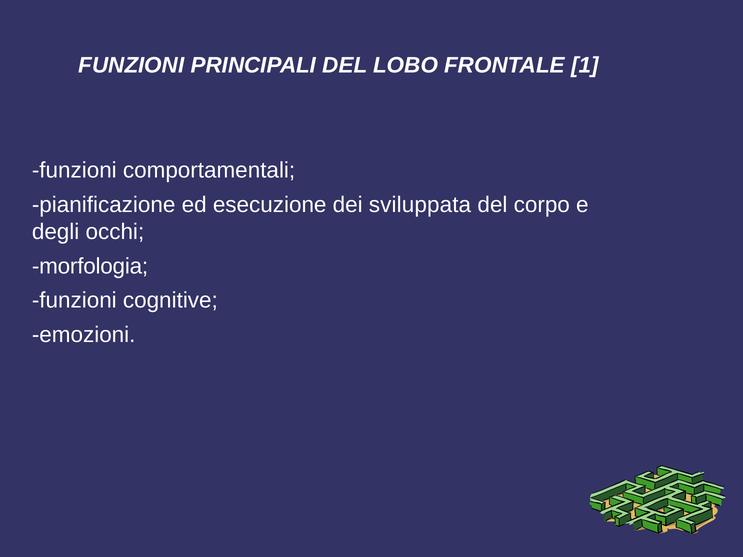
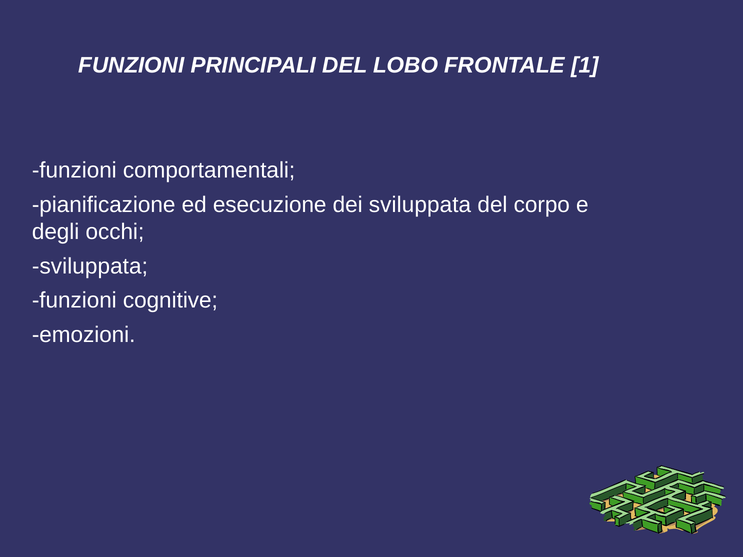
morfologia: morfologia -> sviluppata (90, 266)
